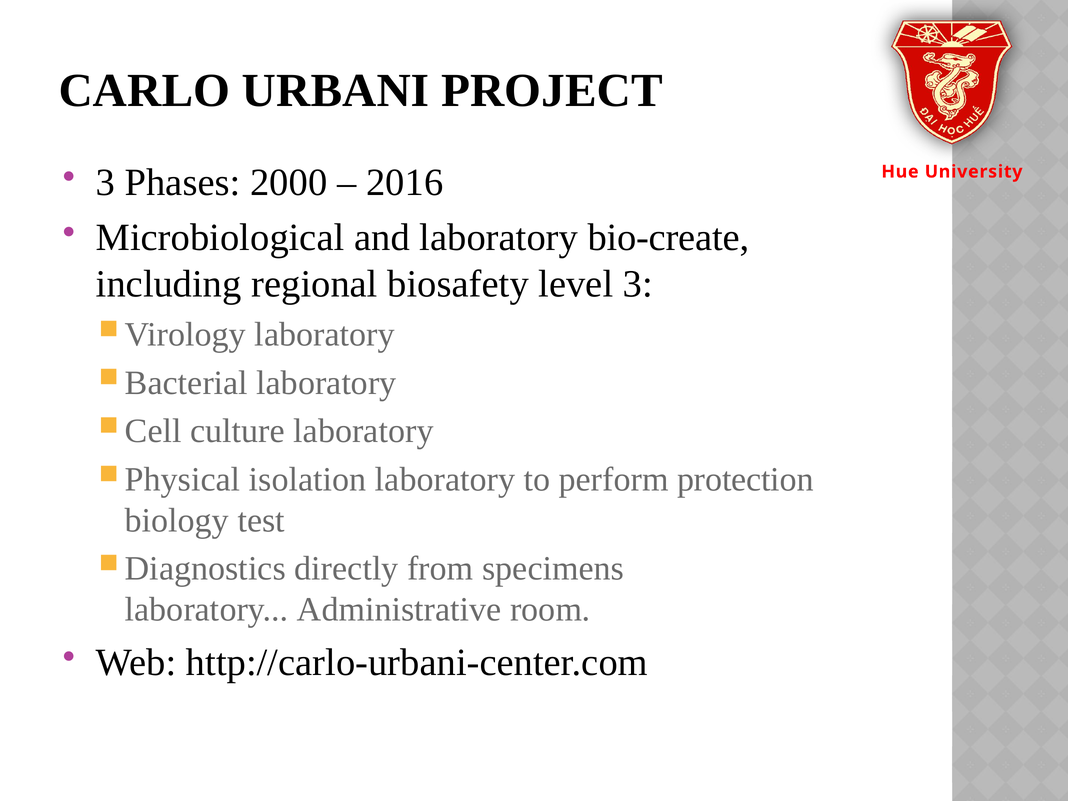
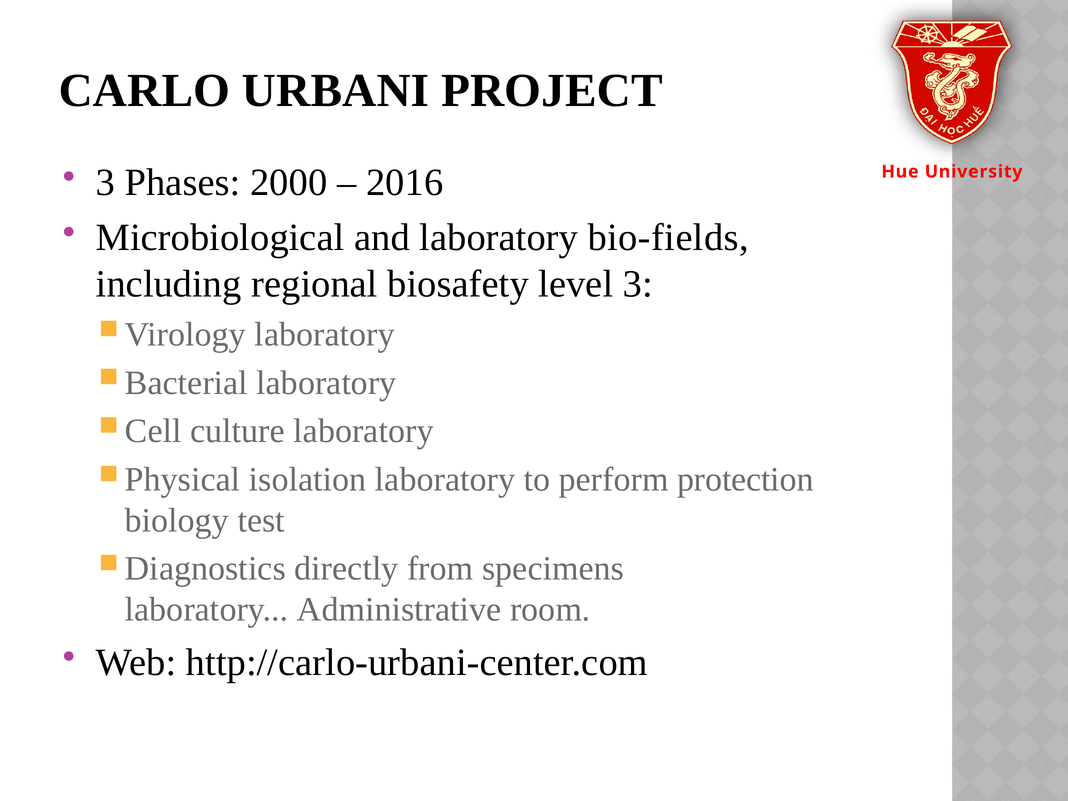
bio-create: bio-create -> bio-fields (668, 238)
